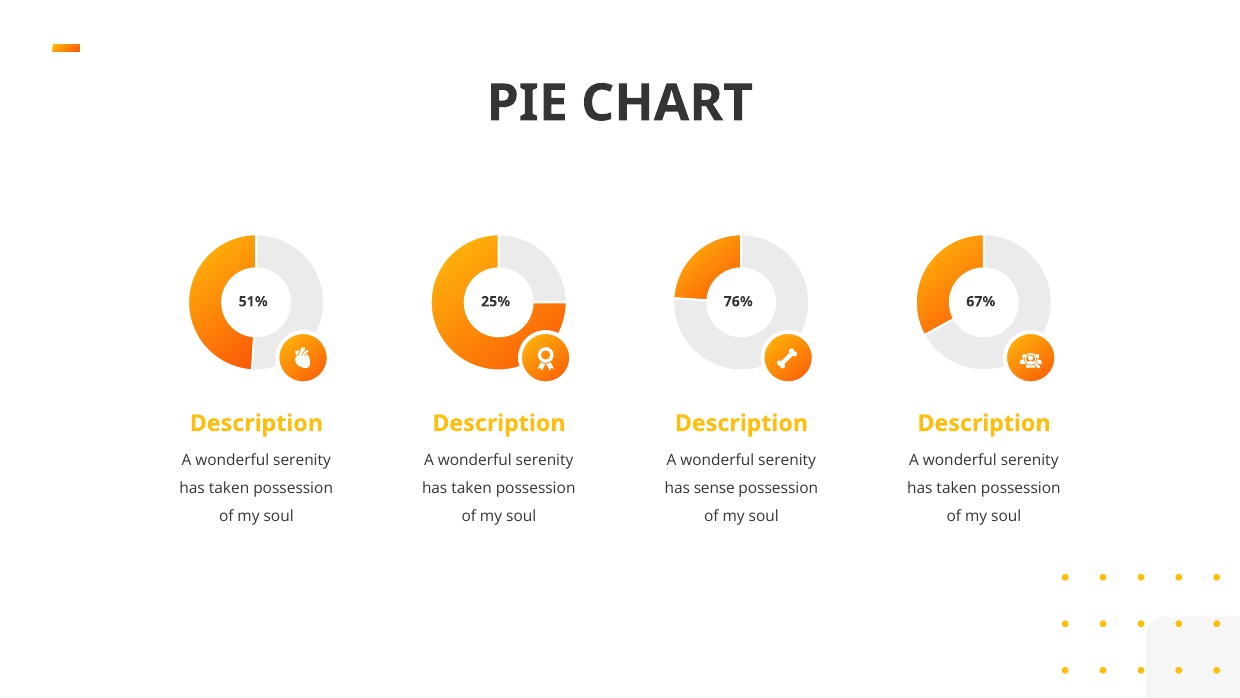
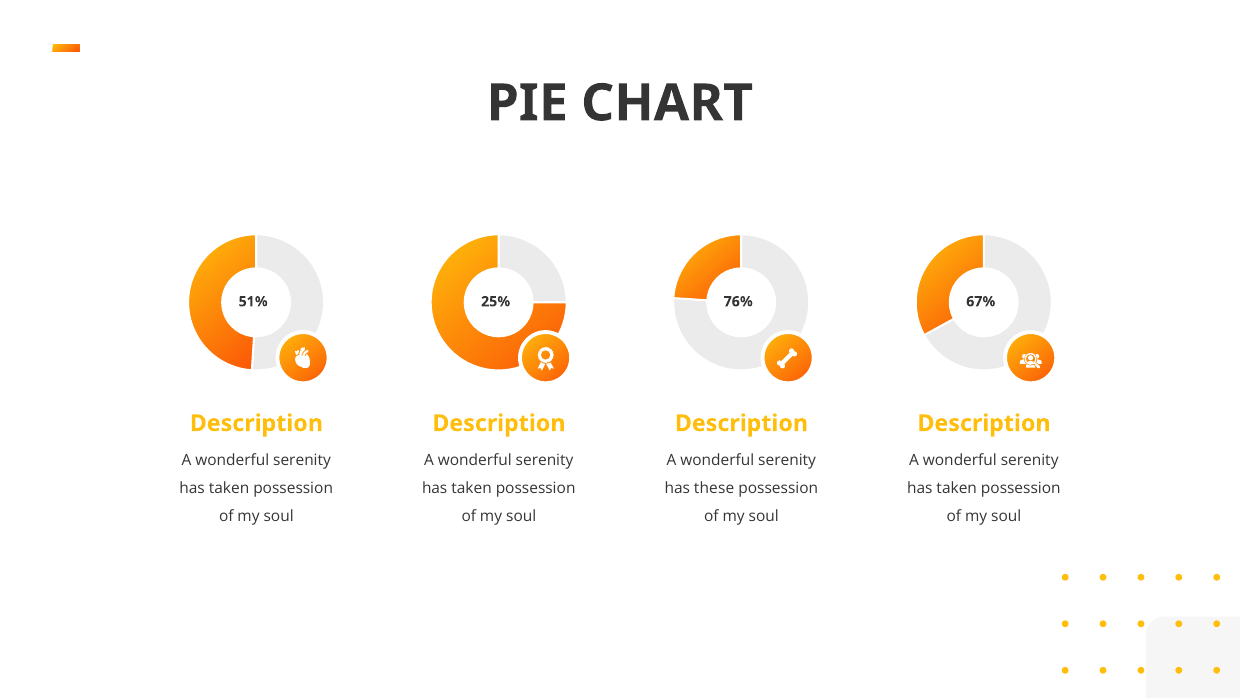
sense: sense -> these (714, 488)
